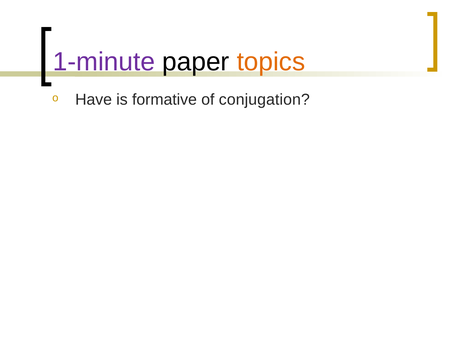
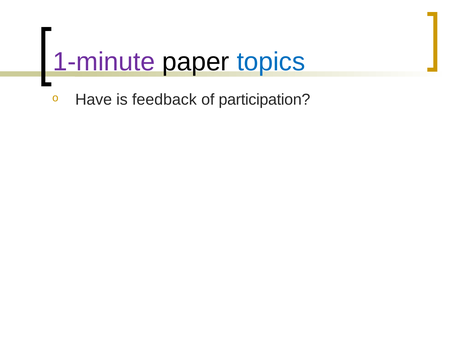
topics colour: orange -> blue (271, 62)
formative: formative -> feedback (164, 100)
conjugation: conjugation -> participation (264, 100)
